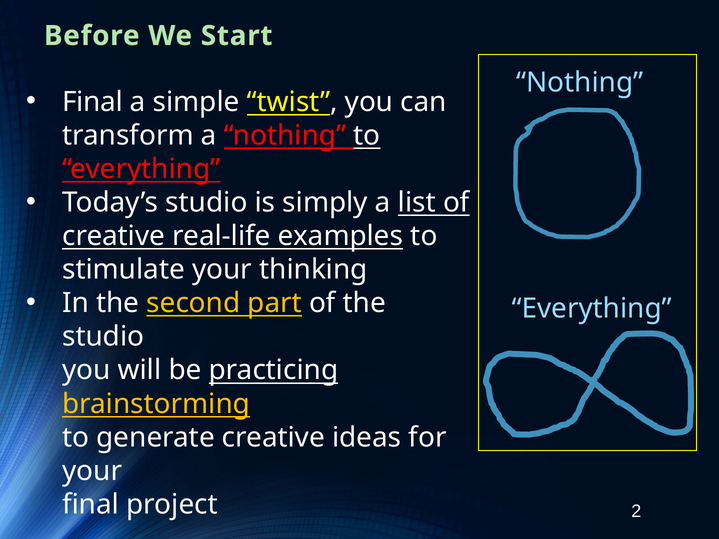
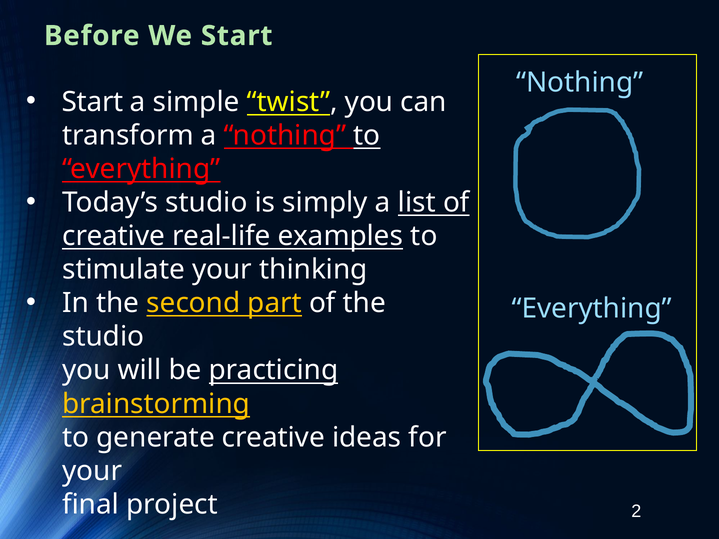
Final: Final -> Start (93, 102)
